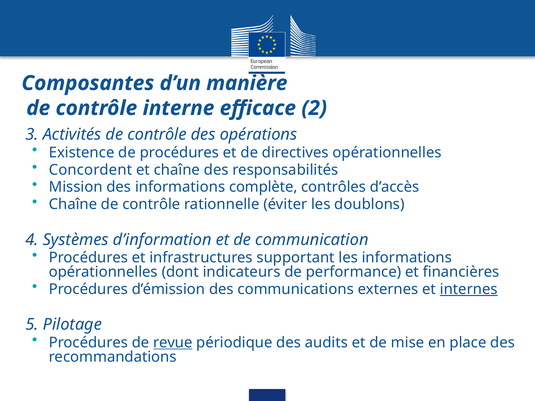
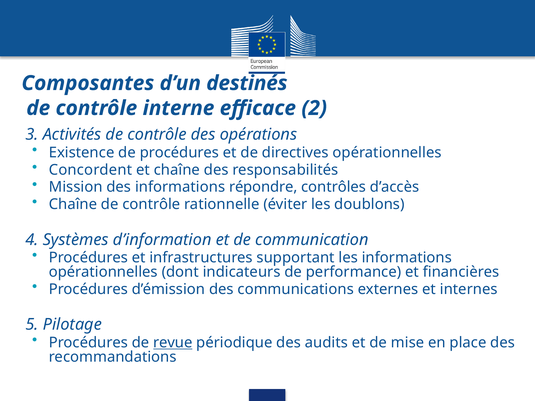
manière: manière -> destinés (247, 83)
complète: complète -> répondre (263, 187)
internes underline: present -> none (469, 289)
